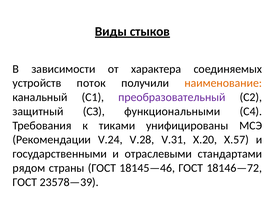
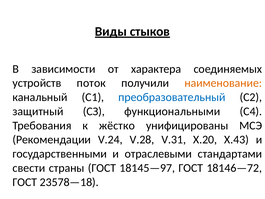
преобразовательный colour: purple -> blue (172, 97)
тиками: тиками -> жёстко (117, 125)
Х.57: Х.57 -> Х.43 (236, 140)
рядом: рядом -> свести (29, 168)
18145—46: 18145—46 -> 18145—97 (147, 168)
23578—39: 23578—39 -> 23578—18 (69, 182)
